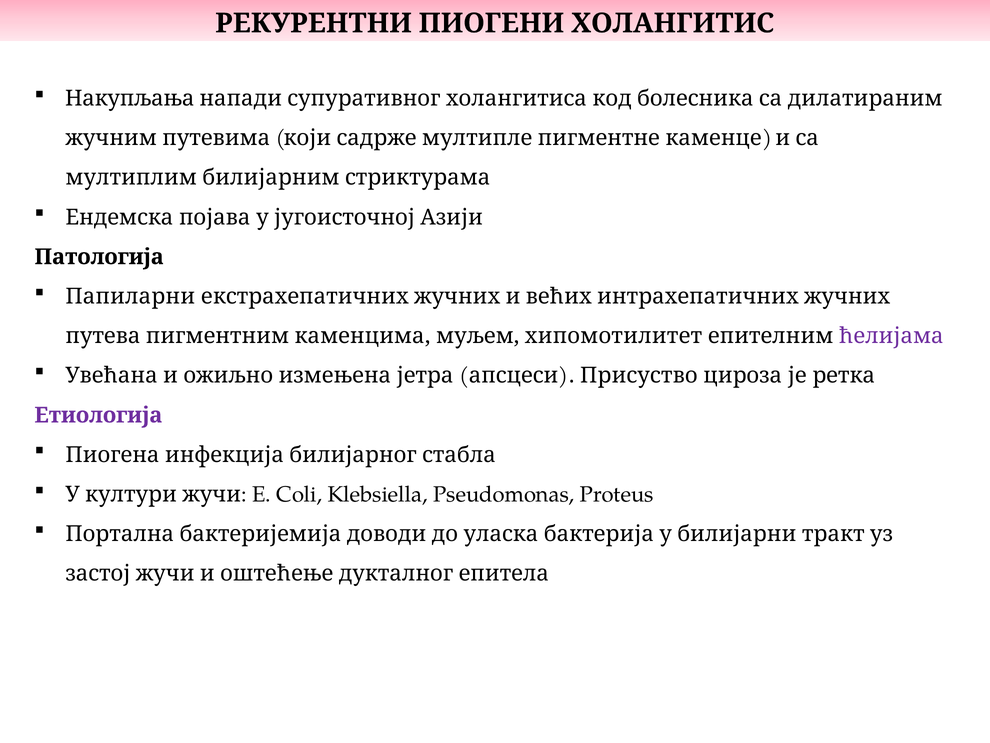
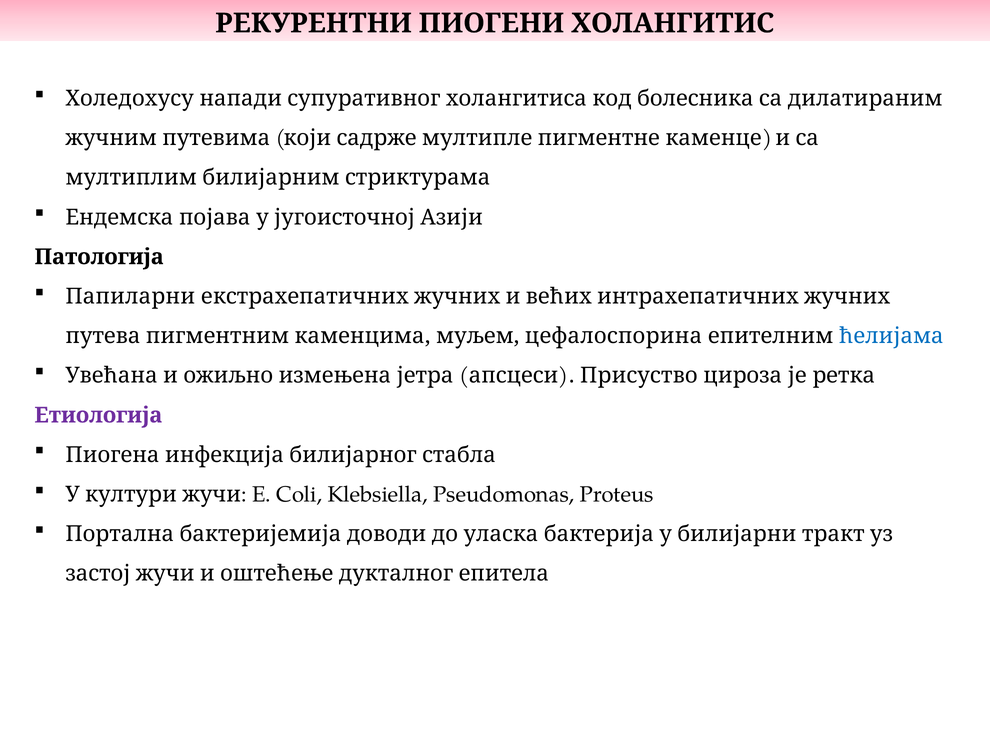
Накупљања: Накупљања -> Холедохусу (130, 98)
хипомотилитет: хипомотилитет -> цефалоспорина (613, 336)
ћелијама colour: purple -> blue (891, 336)
